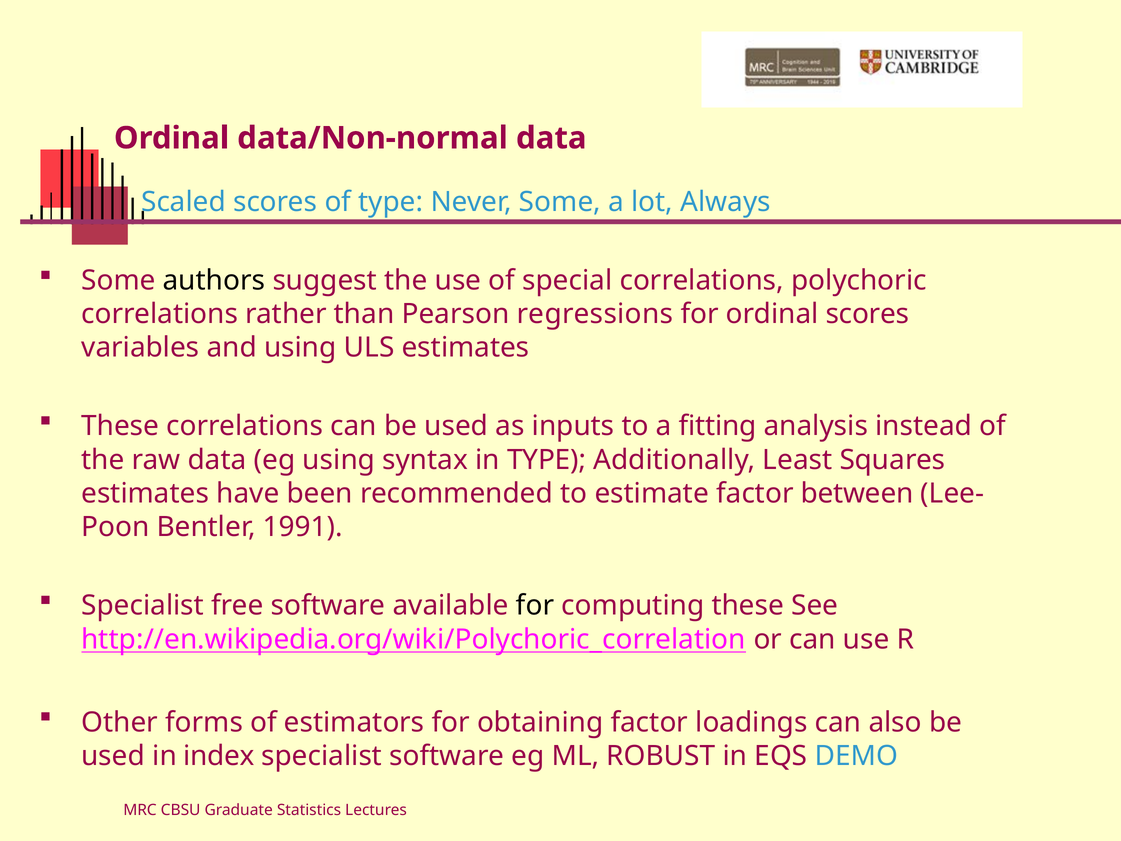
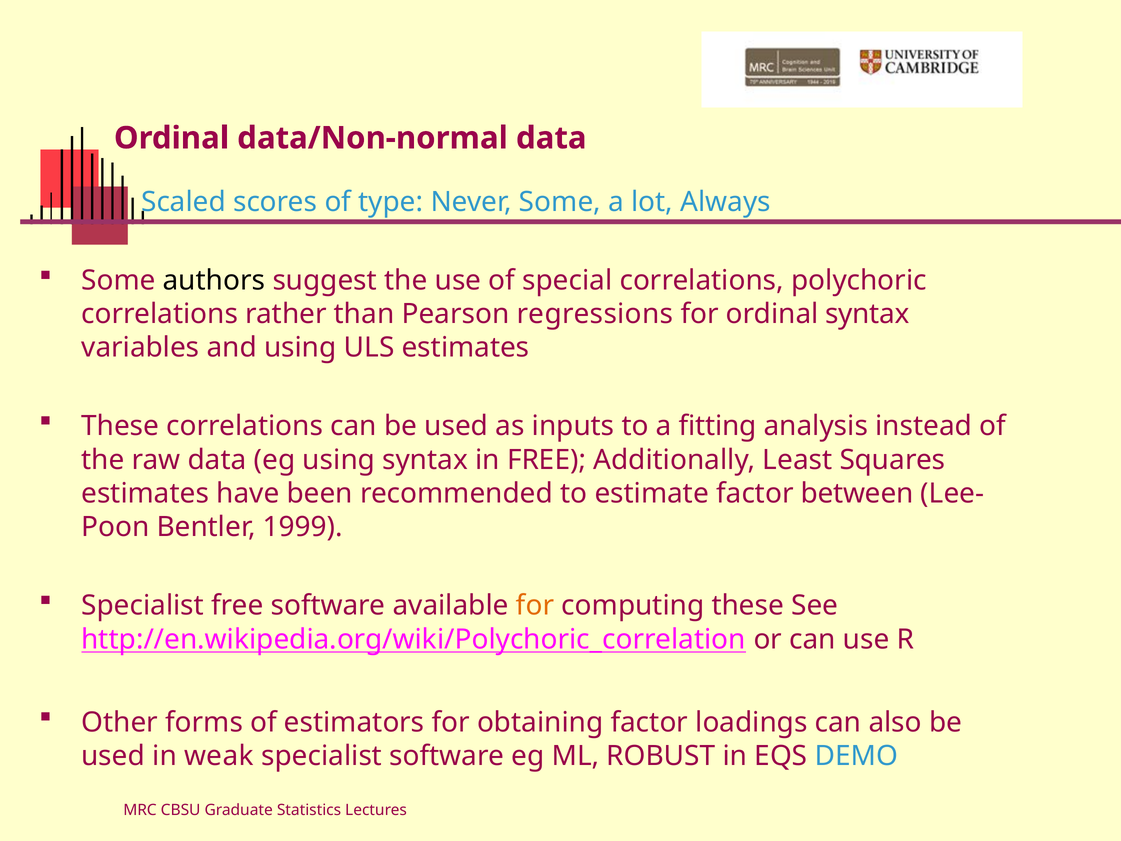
ordinal scores: scores -> syntax (867, 314)
in TYPE: TYPE -> FREE (547, 460)
1991: 1991 -> 1999 (303, 527)
for colour: black -> orange (535, 605)
index: index -> weak (219, 756)
